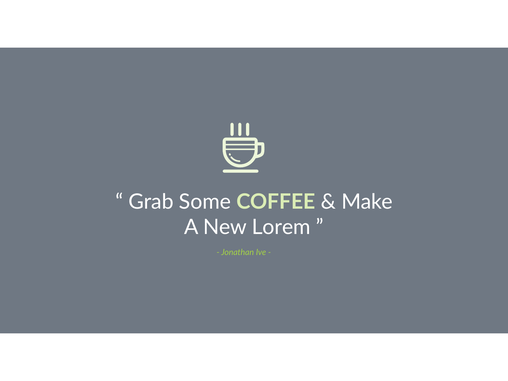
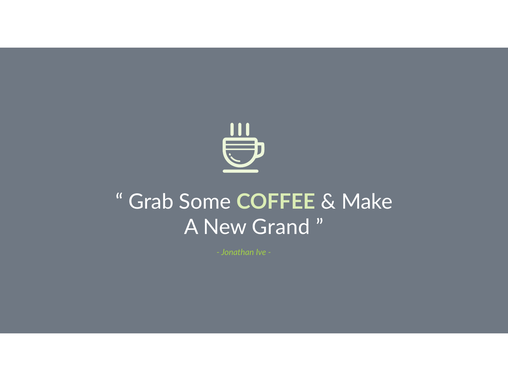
Lorem: Lorem -> Grand (281, 227)
